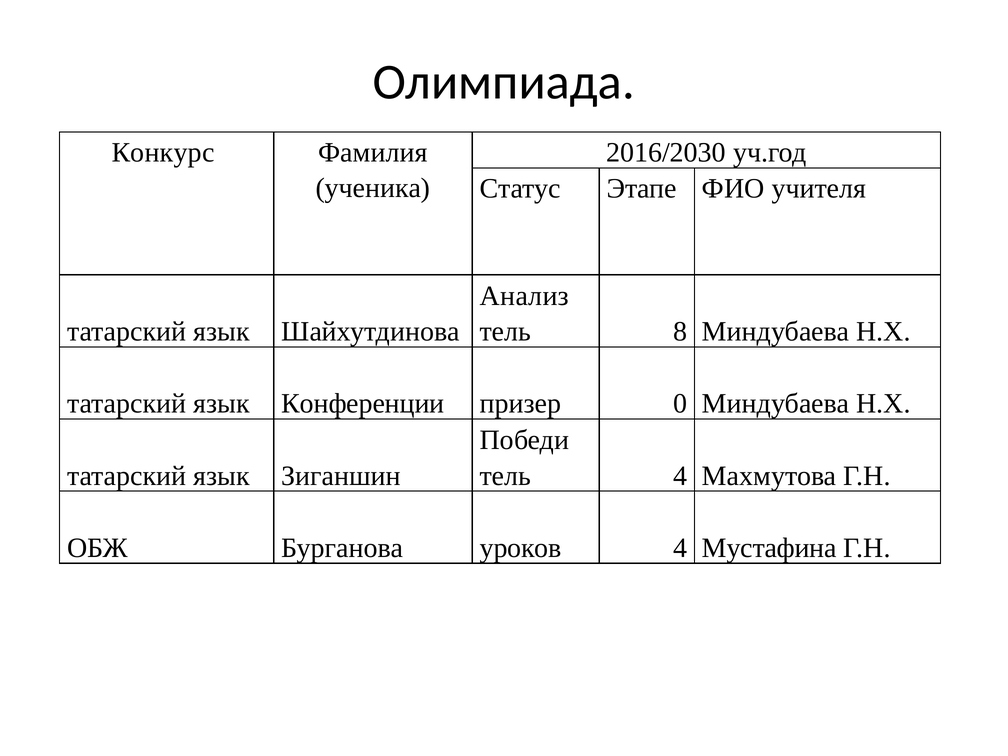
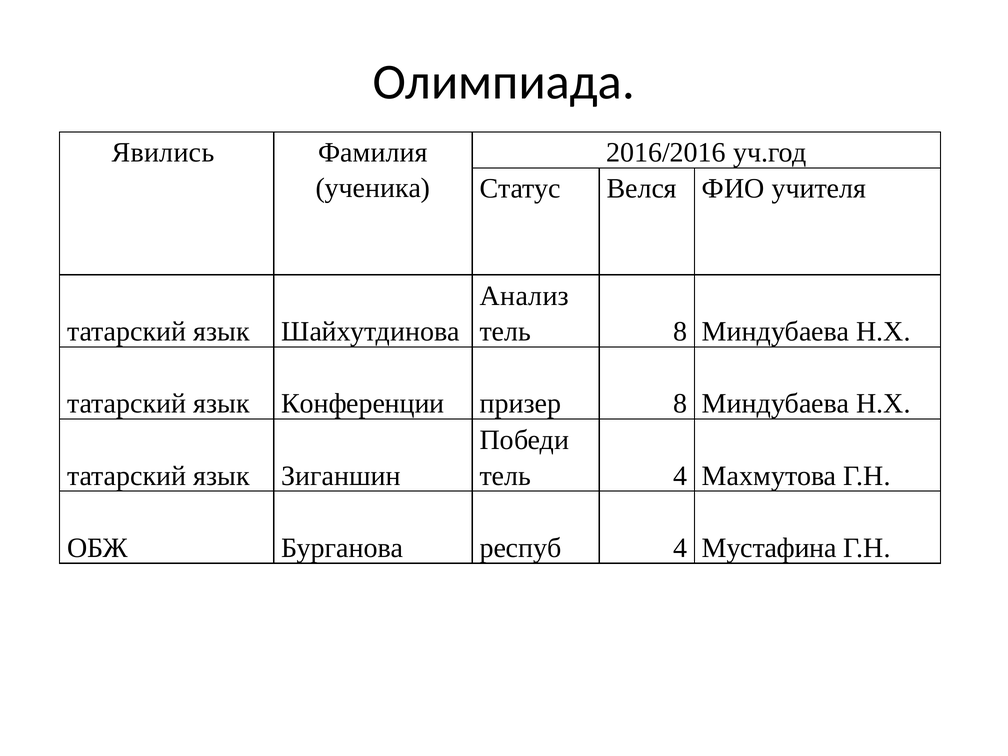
Конкурс: Конкурс -> Явились (163, 152)
2016/2030: 2016/2030 -> 2016/2016 (666, 152)
Этапе: Этапе -> Велся (642, 188)
призер 0: 0 -> 8 (680, 404)
уроков: уроков -> респуб (521, 548)
